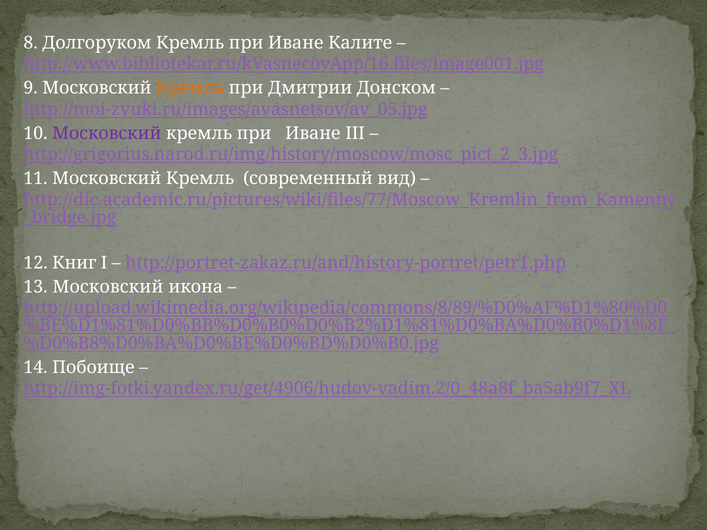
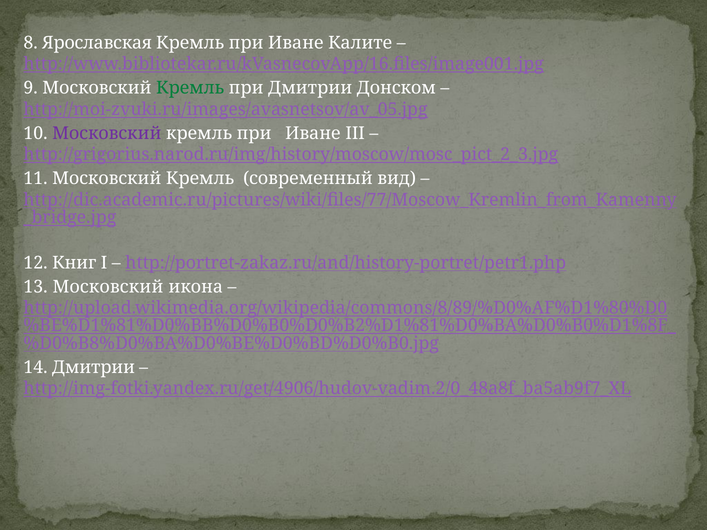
Долгоруком: Долгоруком -> Ярославская (97, 43)
Кремль colour: orange -> green (190, 88)
14 Побоище: Побоище -> Дмитрии (94, 367)
